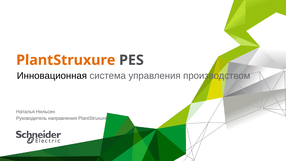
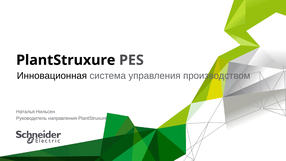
PlantStruxure colour: orange -> black (66, 60)
